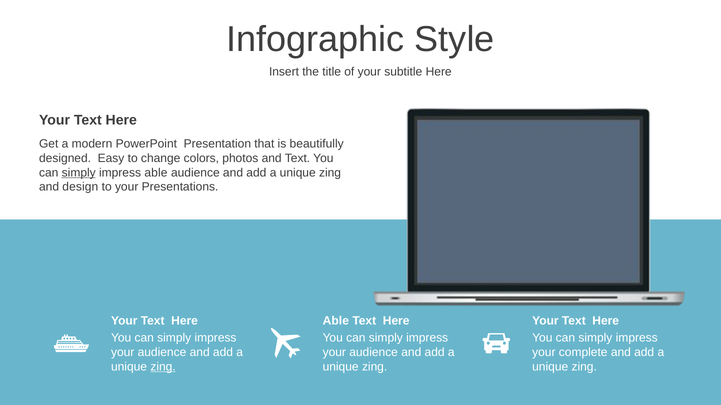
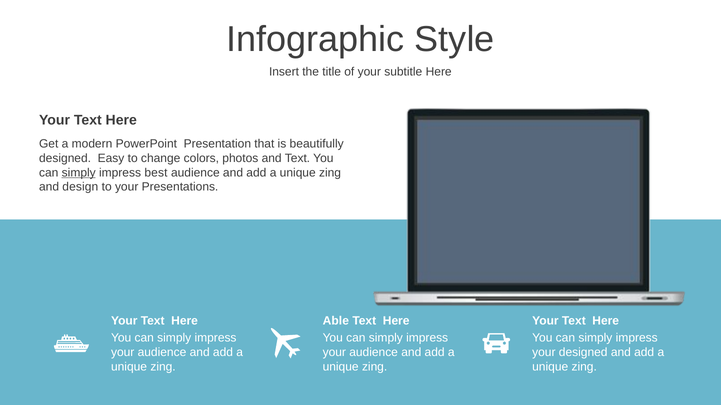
impress able: able -> best (156, 173)
your complete: complete -> designed (583, 353)
zing underline: present -> none (163, 367)
